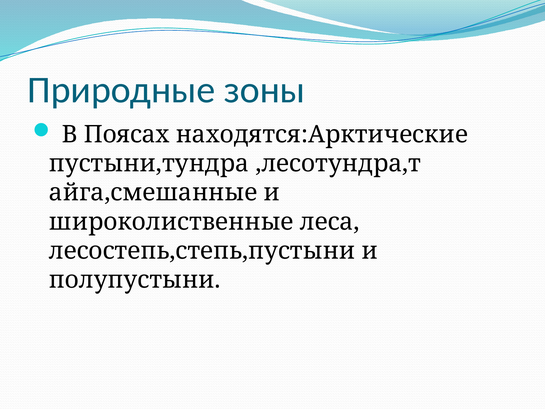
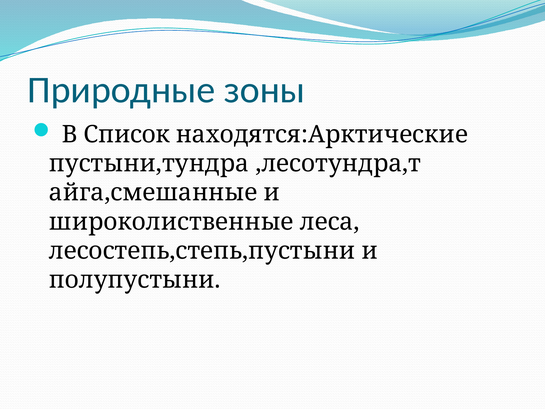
Поясах: Поясах -> Список (127, 134)
